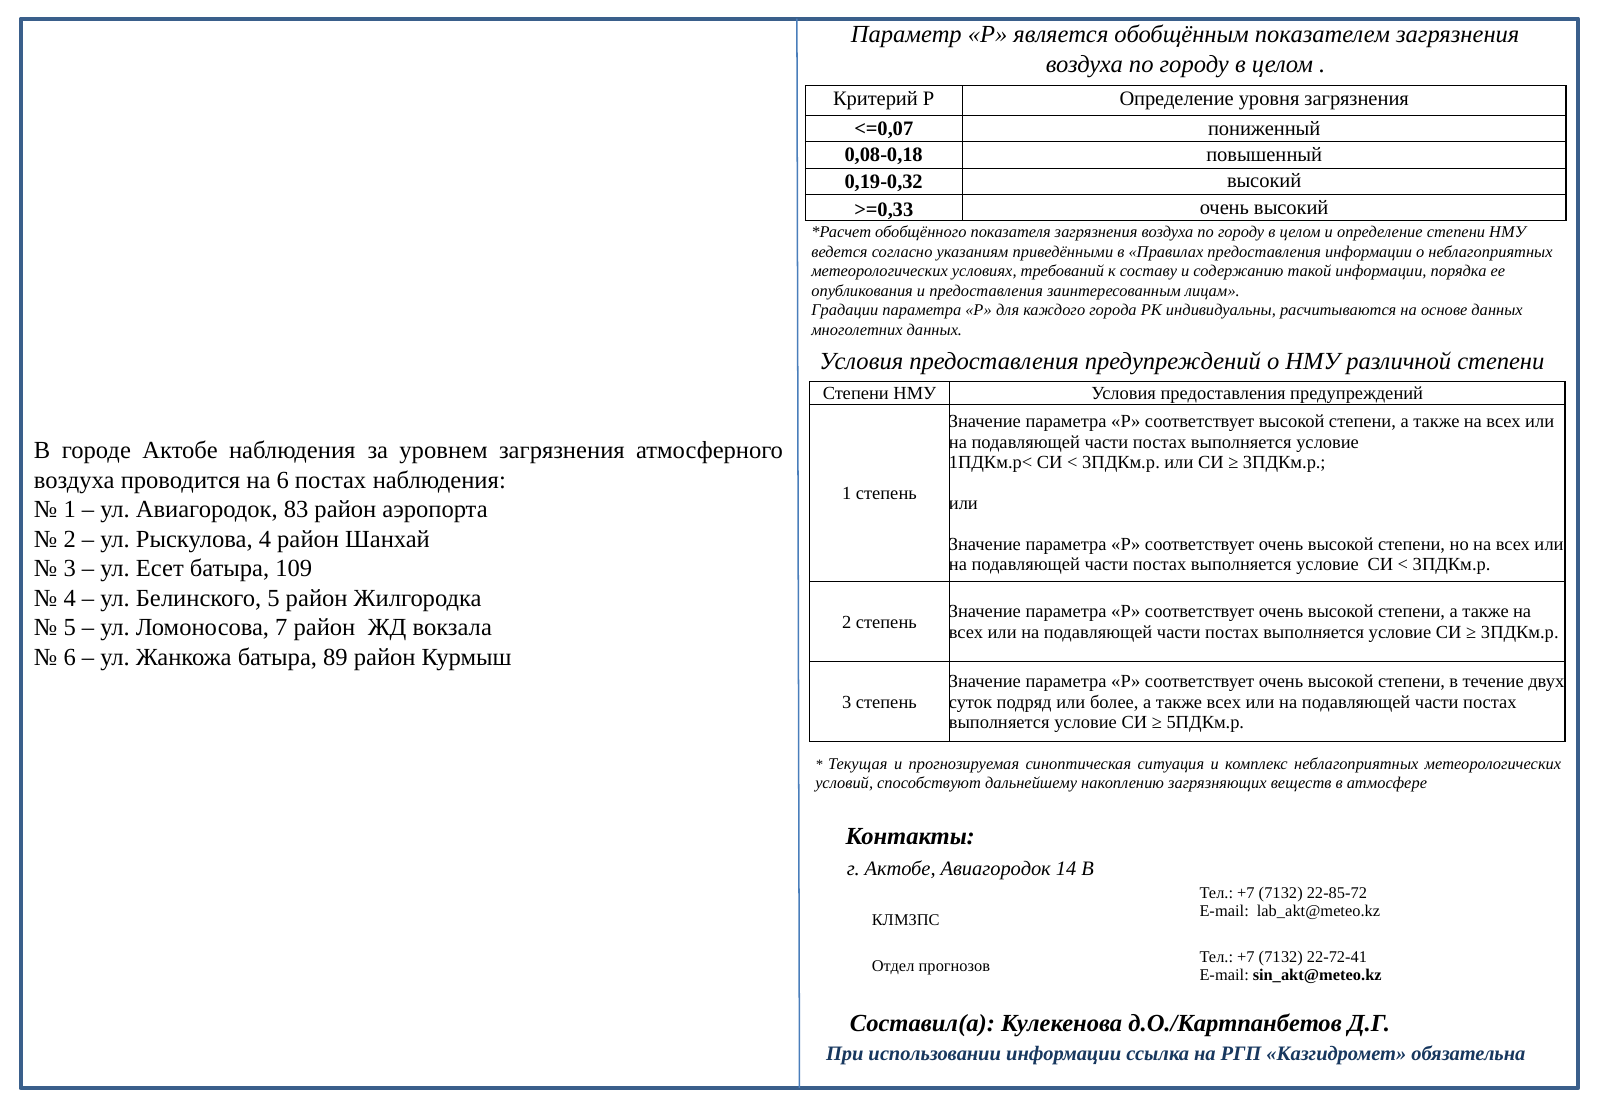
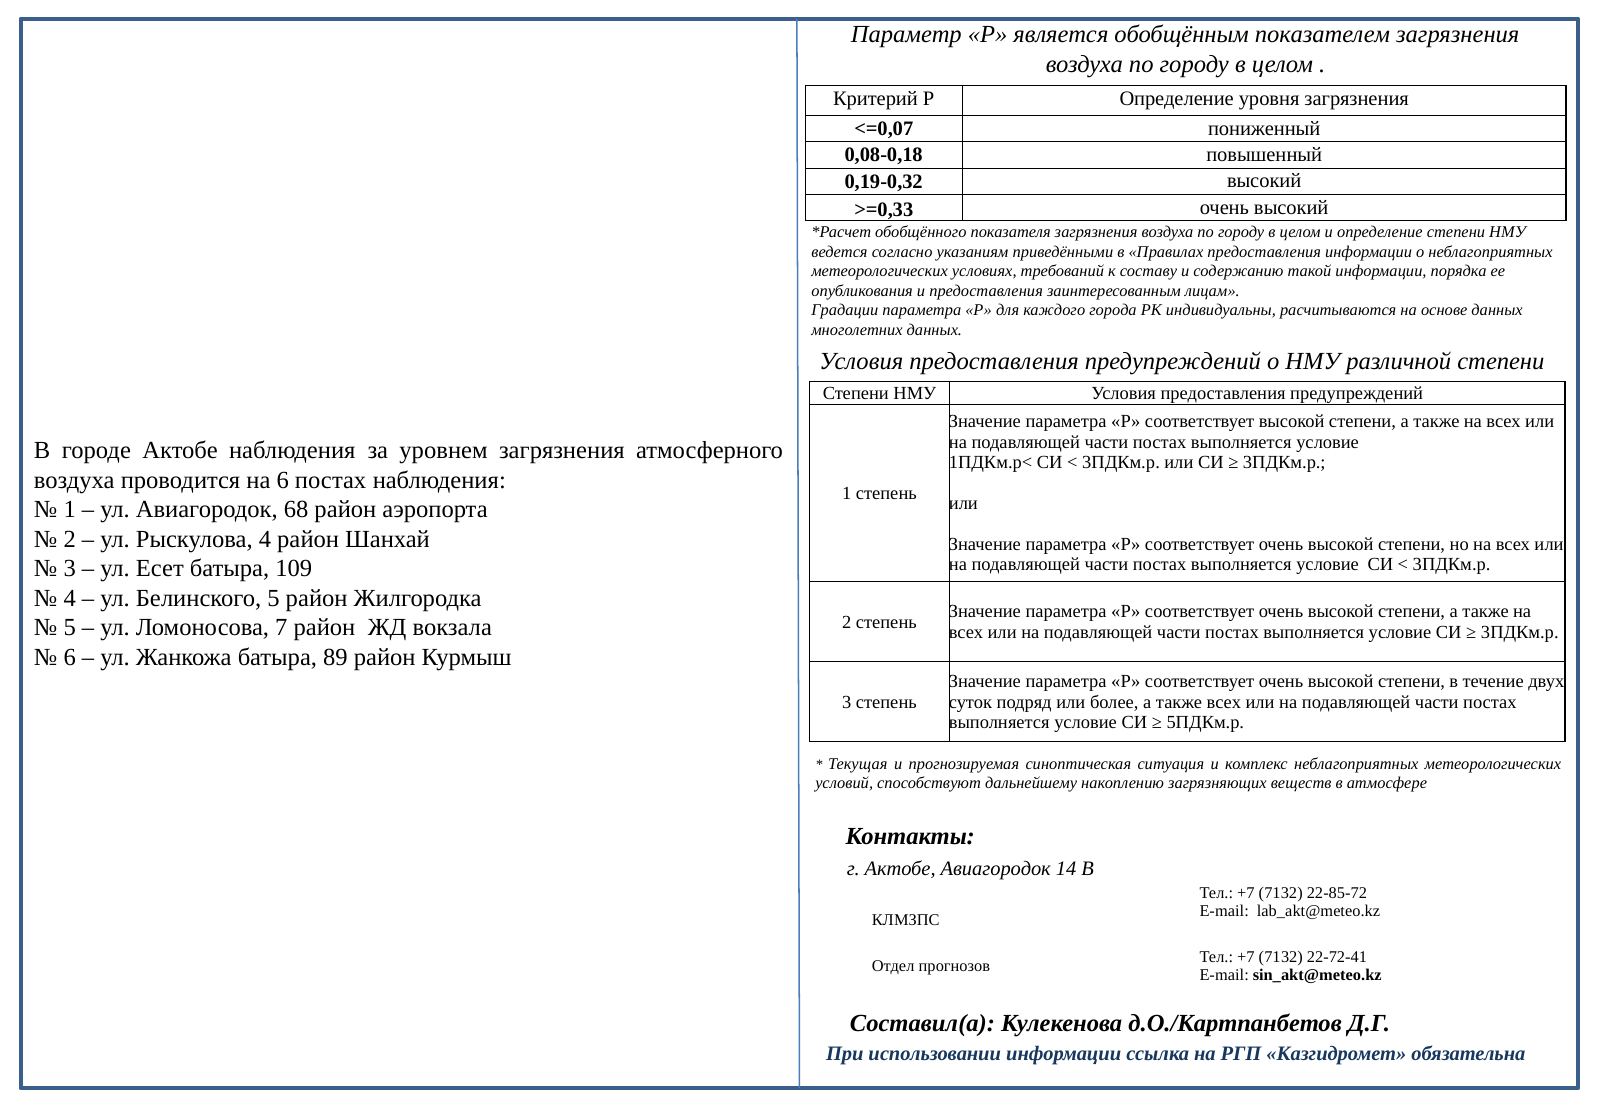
83: 83 -> 68 (296, 509)
